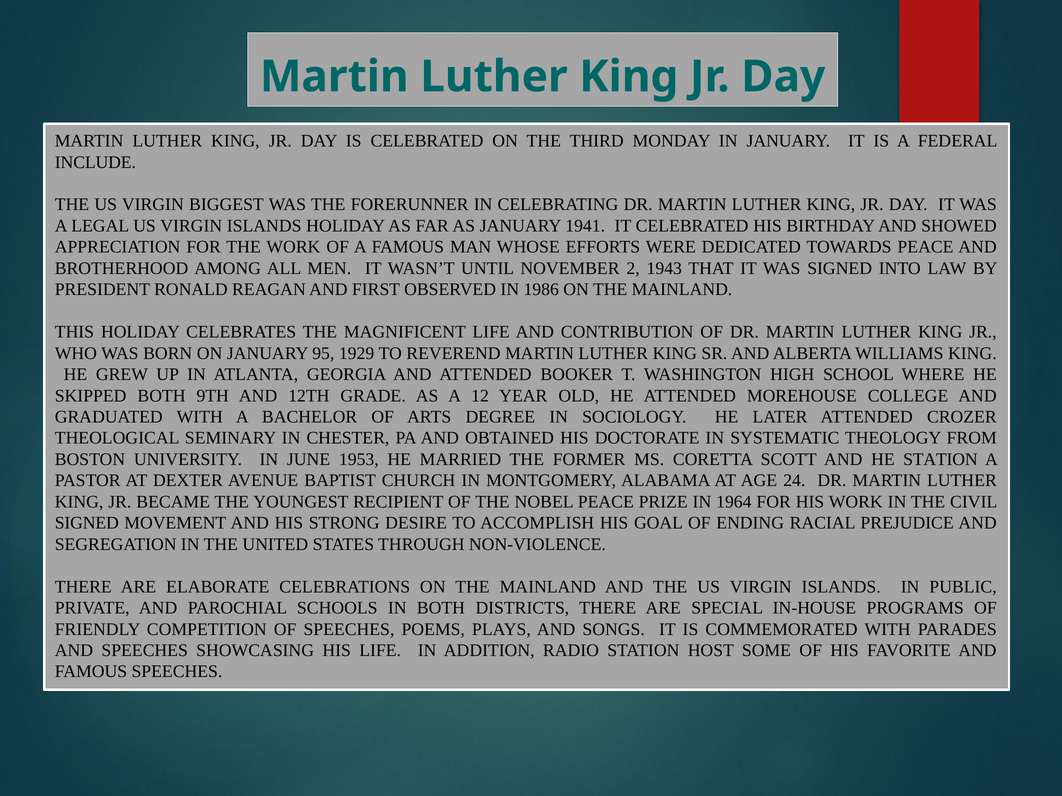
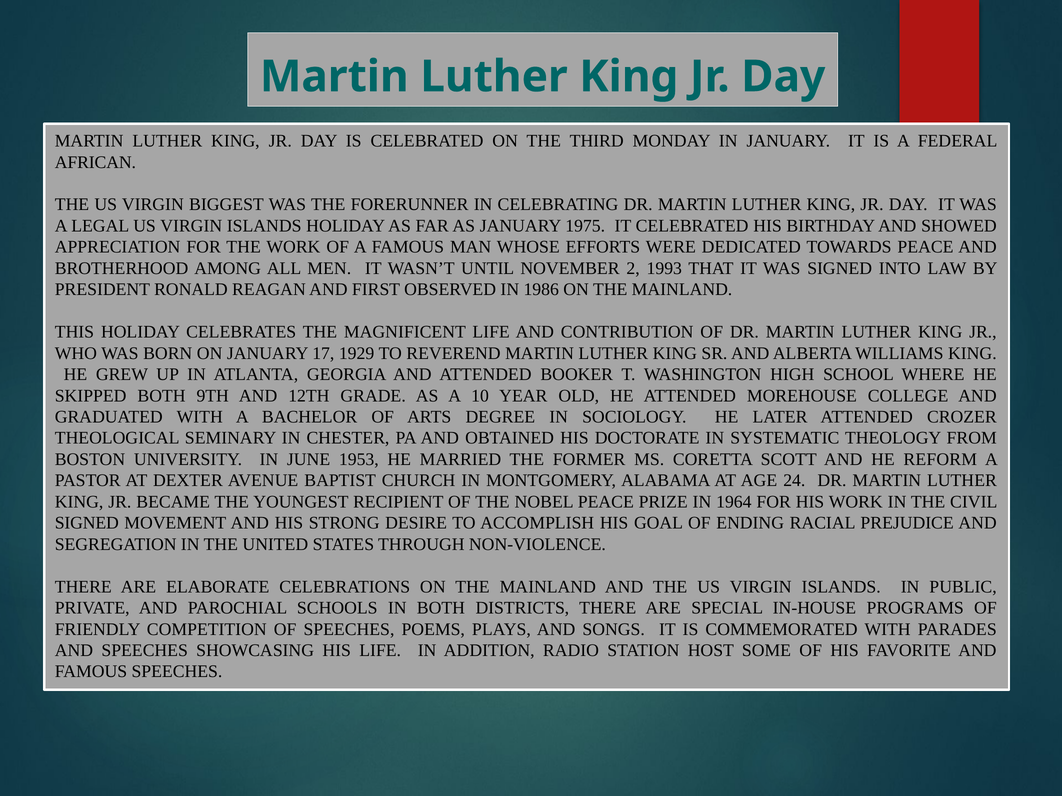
INCLUDE: INCLUDE -> AFRICAN (95, 162)
1941: 1941 -> 1975 (585, 226)
1943: 1943 -> 1993 (664, 268)
95: 95 -> 17 (323, 353)
12: 12 -> 10 (480, 396)
HE STATION: STATION -> REFORM (940, 460)
